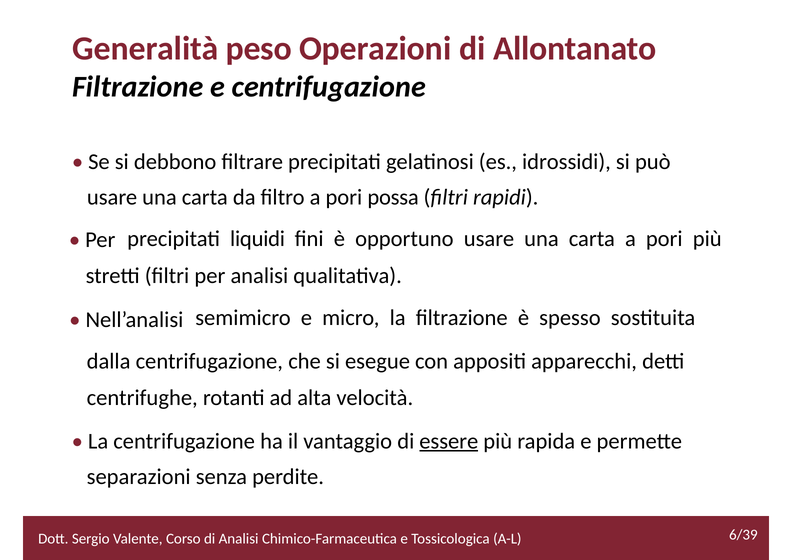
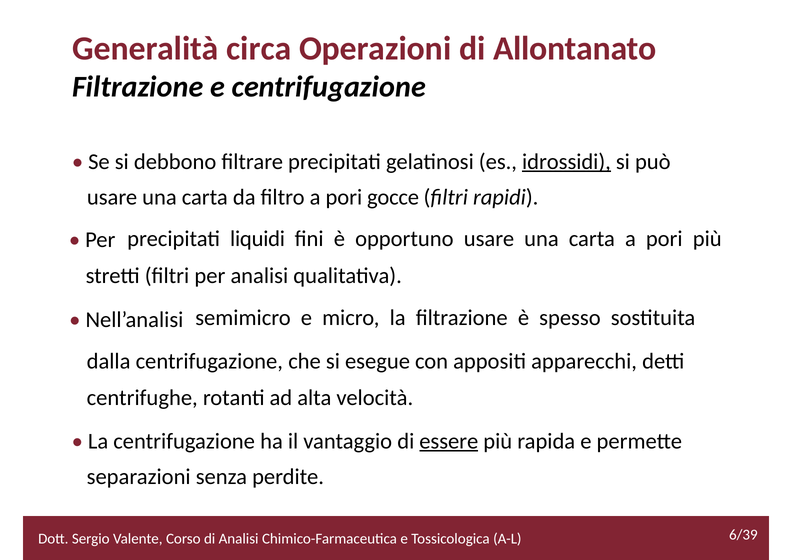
peso: peso -> circa (259, 49)
idrossidi underline: none -> present (566, 162)
possa: possa -> gocce (393, 197)
